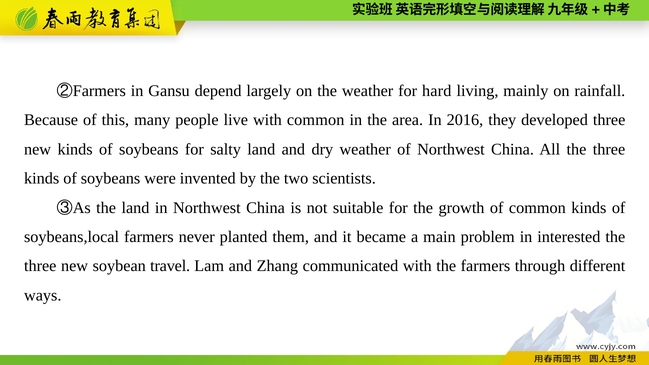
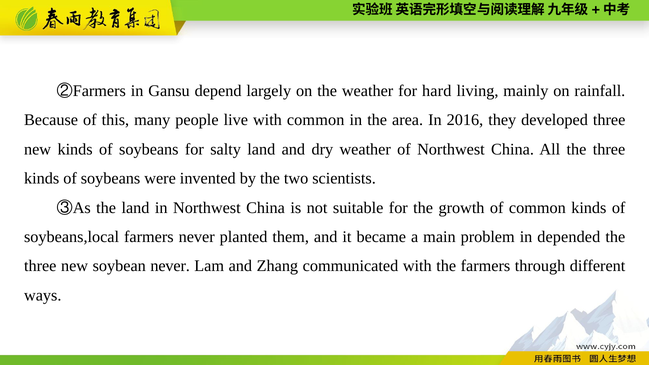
interested: interested -> depended (569, 237)
soybean travel: travel -> never (170, 266)
